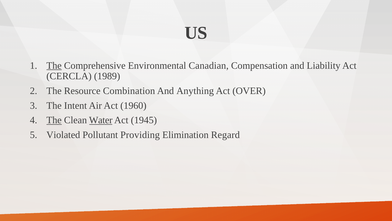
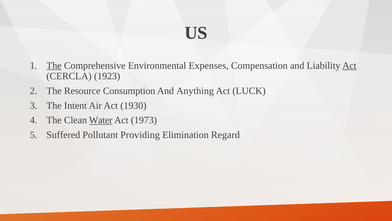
Canadian: Canadian -> Expenses (209, 65)
Act underline: none -> present (349, 65)
1989: 1989 -> 1923 (107, 76)
Combination: Combination -> Consumption (129, 91)
OVER: OVER -> LUCK (249, 91)
1960: 1960 -> 1930 (133, 105)
The underline: present -> none (54, 120)
1945: 1945 -> 1973 (144, 120)
Violated: Violated -> Suffered (63, 135)
